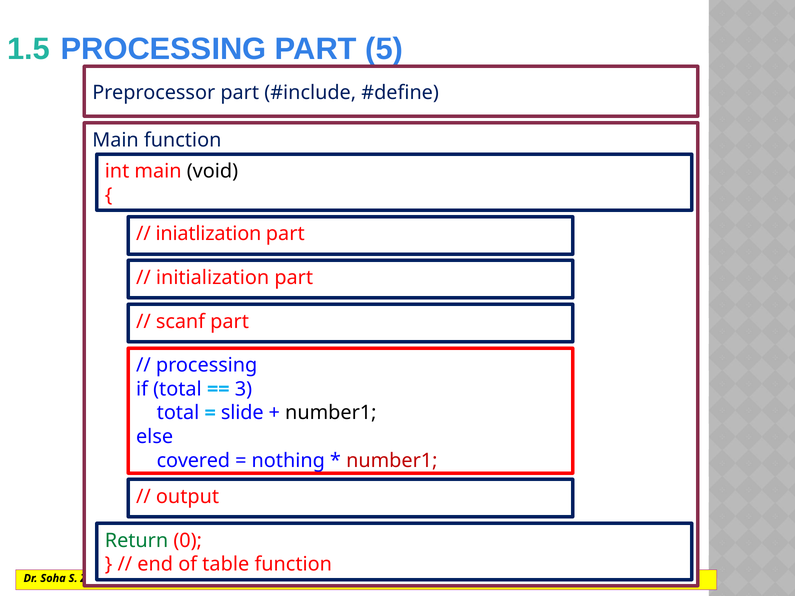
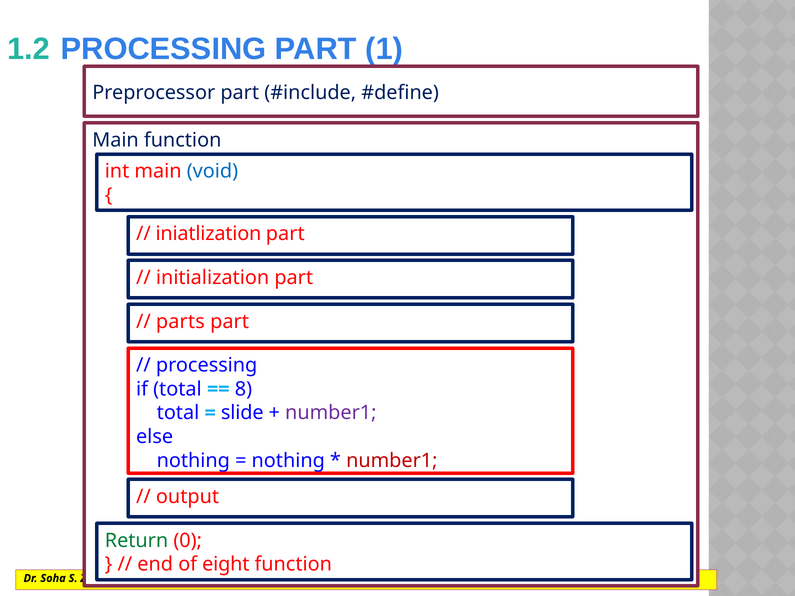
1.5: 1.5 -> 1.2 (29, 49)
5: 5 -> 1 (384, 49)
void colour: black -> blue (212, 171)
scanf: scanf -> parts (180, 322)
3: 3 -> 8 (243, 389)
number1 colour: black -> purple (331, 413)
covered: covered -> nothing (193, 461)
table: table -> eight (226, 565)
